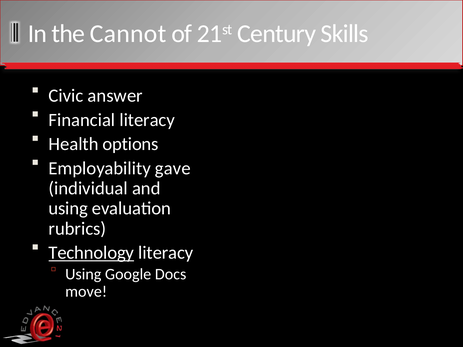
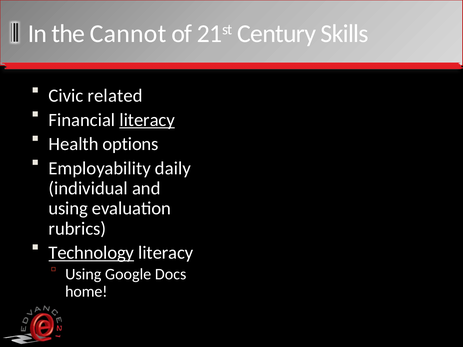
answer: answer -> related (115, 96)
literacy underline: none -> present (147, 120)
gave: gave -> daily (173, 168)
move: move -> home (86, 292)
